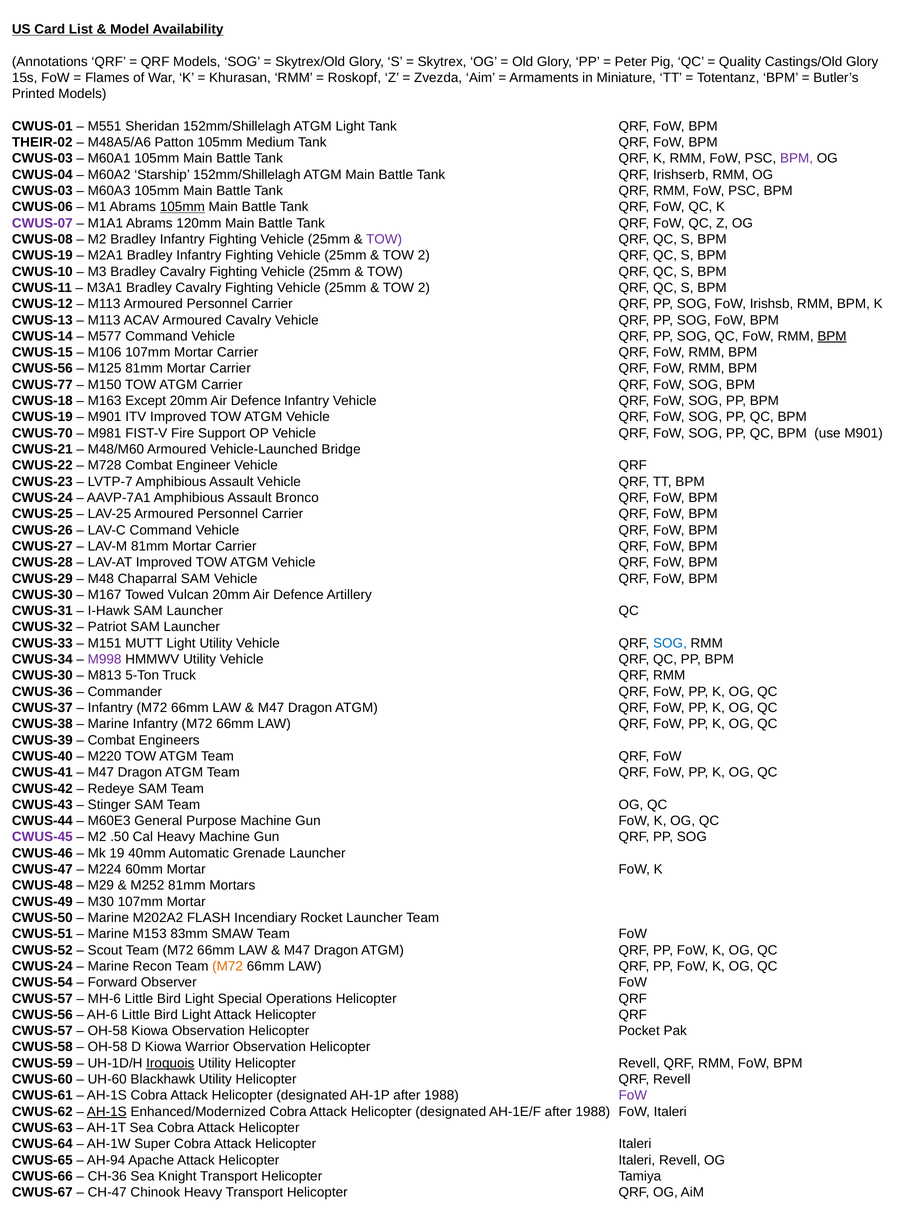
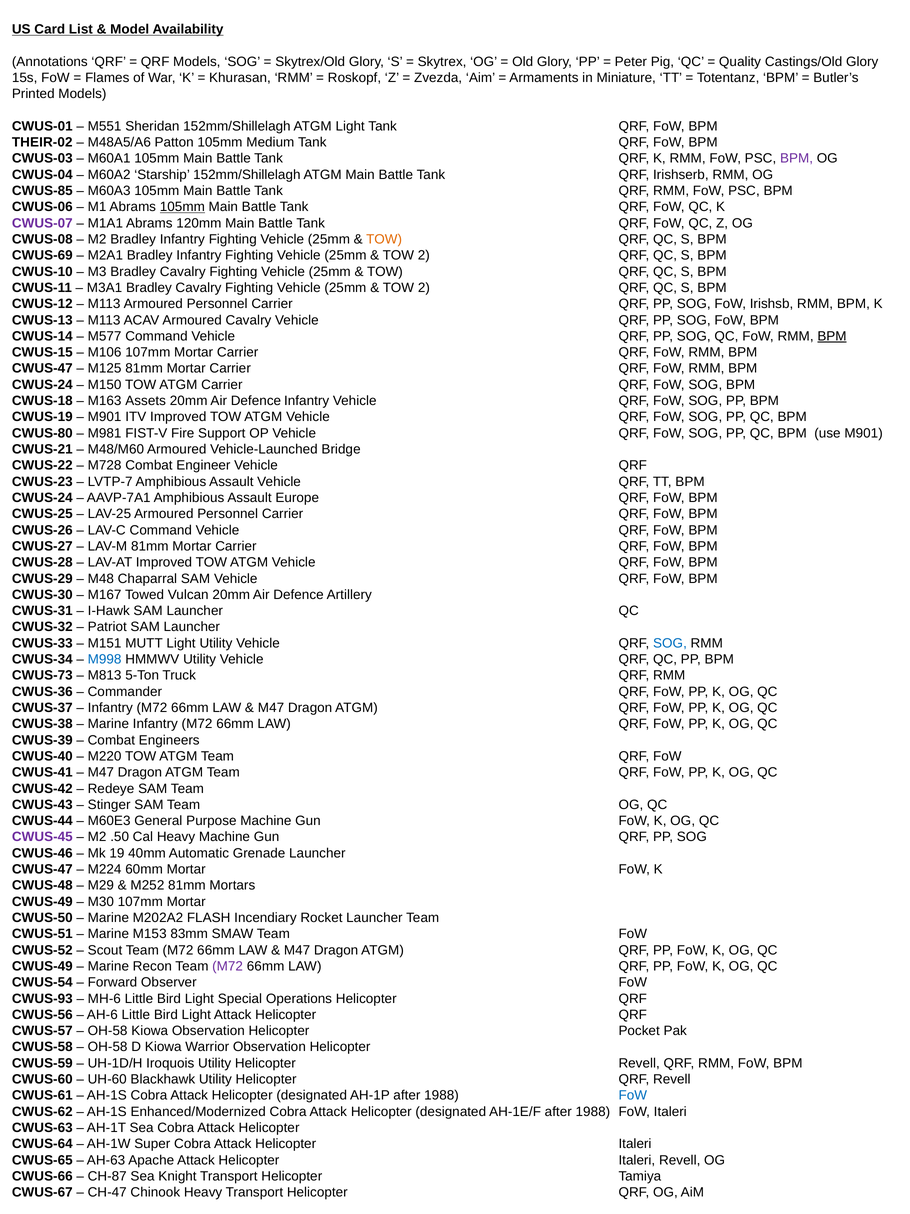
CWUS-03: CWUS-03 -> CWUS-85 (42, 191)
TOW colour: purple -> orange (384, 239)
CWUS-19: CWUS-19 -> CWUS-69 (42, 255)
CWUS-56: CWUS-56 -> CWUS-47 (42, 368)
CWUS-77: CWUS-77 -> CWUS-24 (42, 384)
Except: Except -> Assets (146, 401)
CWUS-70: CWUS-70 -> CWUS-80 (42, 433)
Bronco: Bronco -> Europe (297, 498)
M998 colour: purple -> blue (105, 659)
CWUS-30: CWUS-30 -> CWUS-73 (42, 675)
CWUS-24: CWUS-24 -> CWUS-49 (42, 966)
M72 colour: orange -> purple (228, 966)
CWUS-57: CWUS-57 -> CWUS-93 (42, 998)
Iroquois underline: present -> none (170, 1063)
FoW colour: purple -> blue (633, 1095)
AH-1S underline: present -> none (107, 1111)
AH-94: AH-94 -> AH-63 (106, 1159)
CH-36: CH-36 -> CH-87 (107, 1176)
